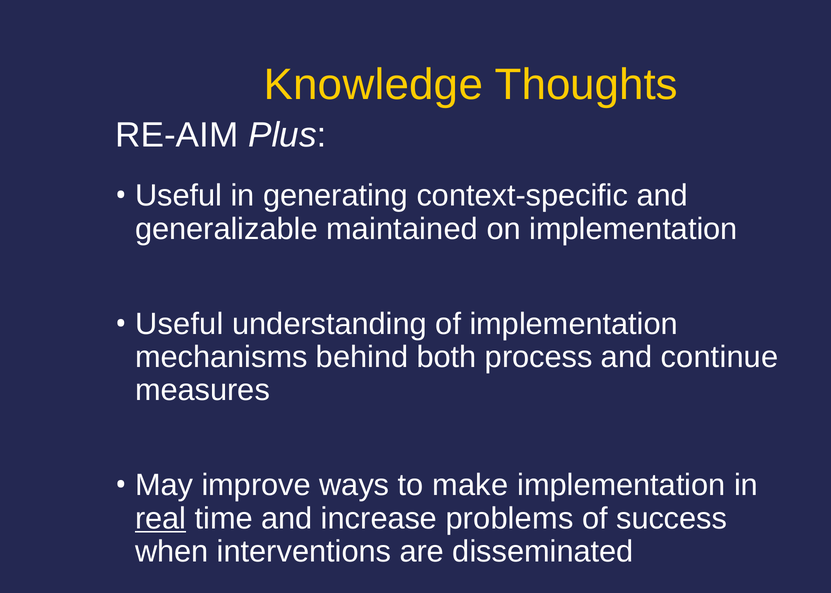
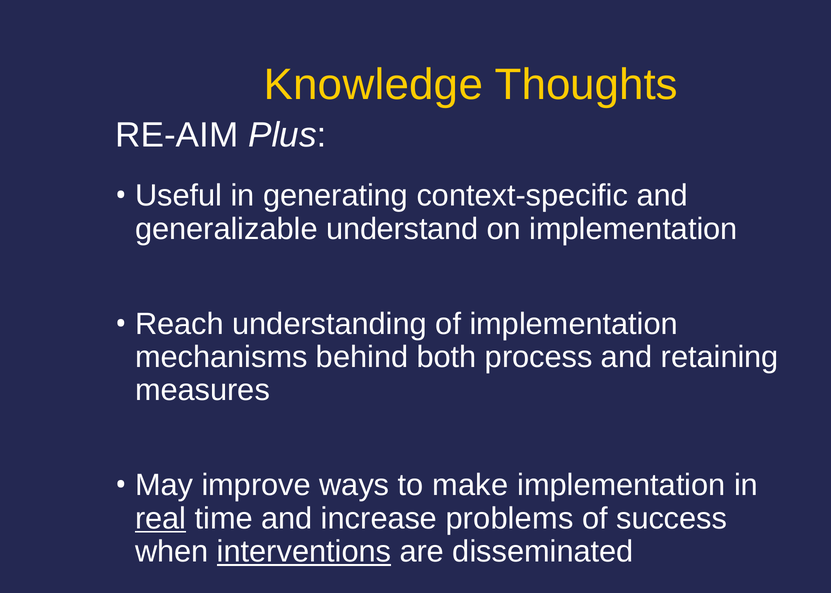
maintained: maintained -> understand (402, 229)
Useful: Useful -> Reach (179, 324)
continue: continue -> retaining (720, 357)
interventions underline: none -> present (304, 552)
